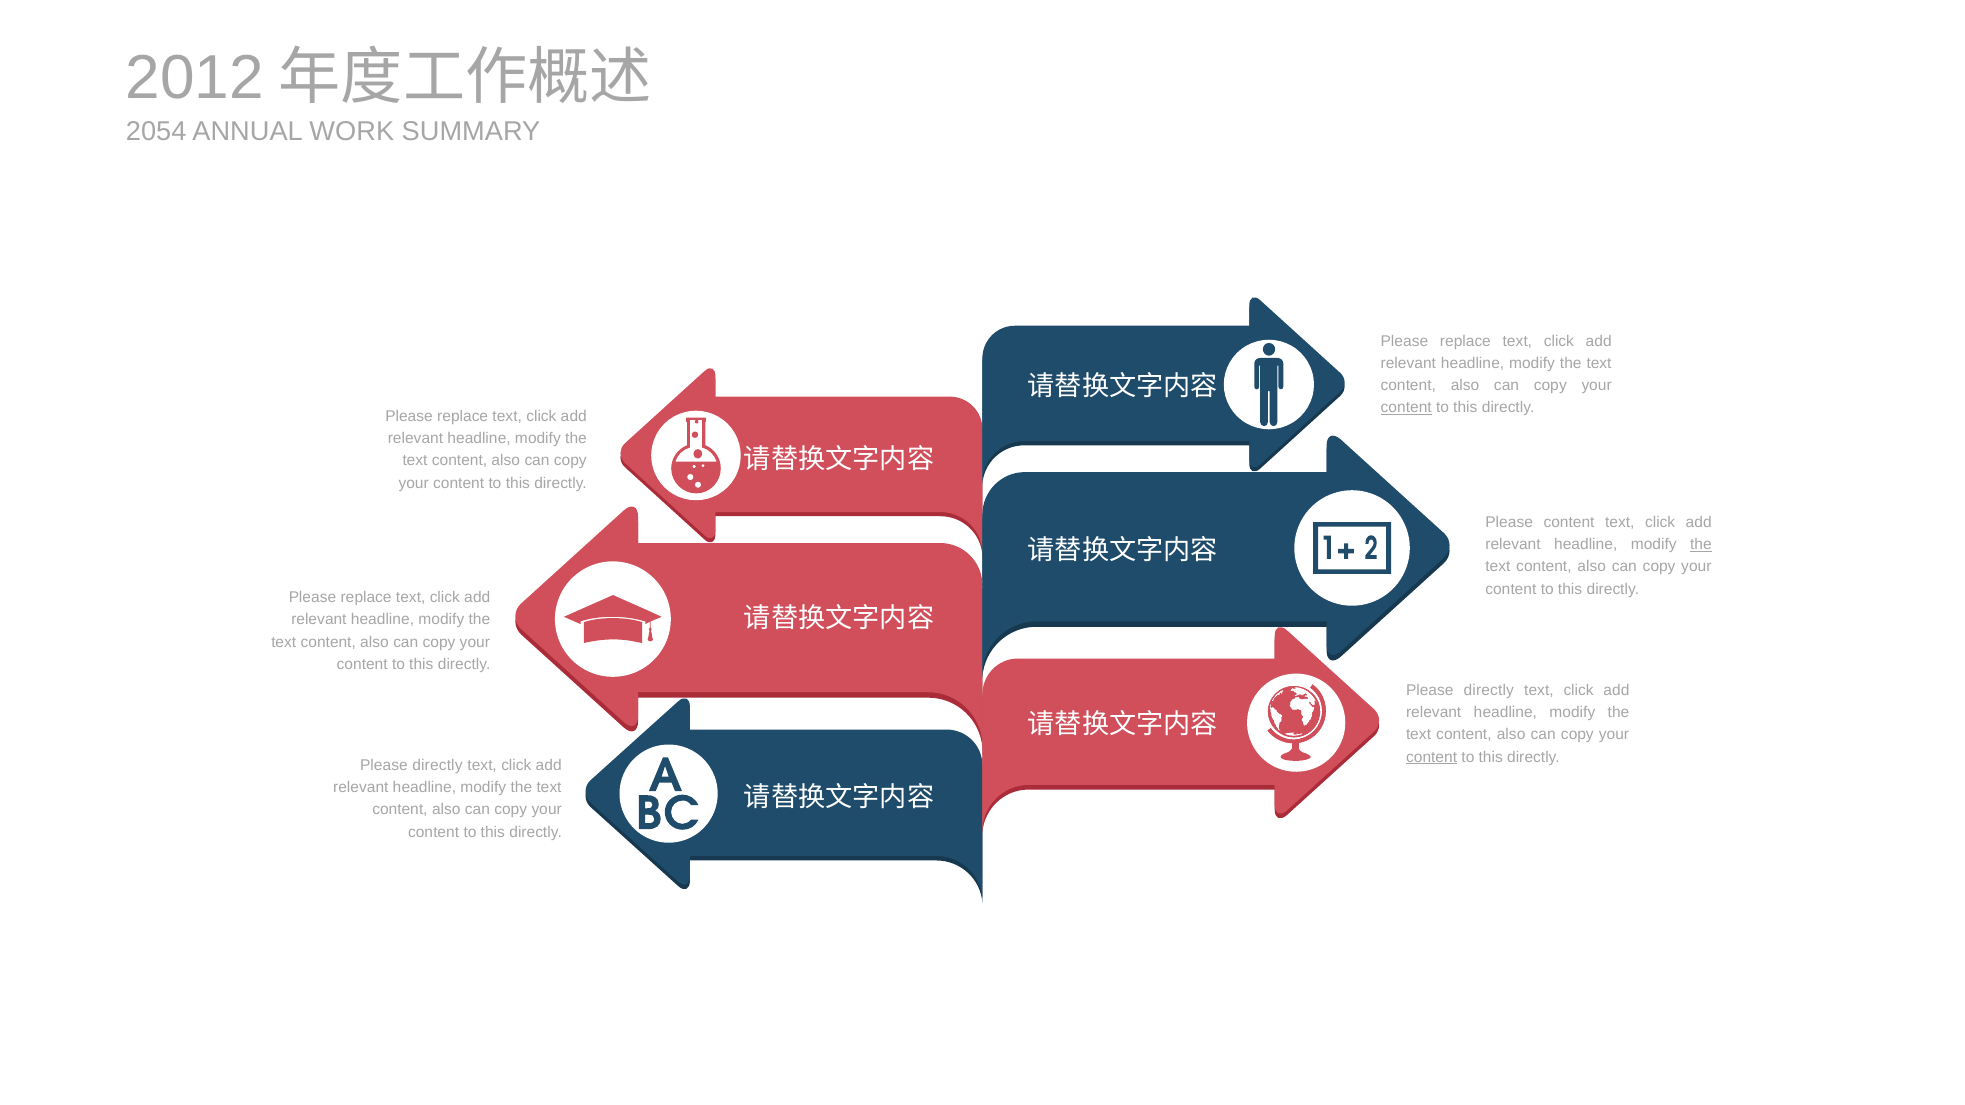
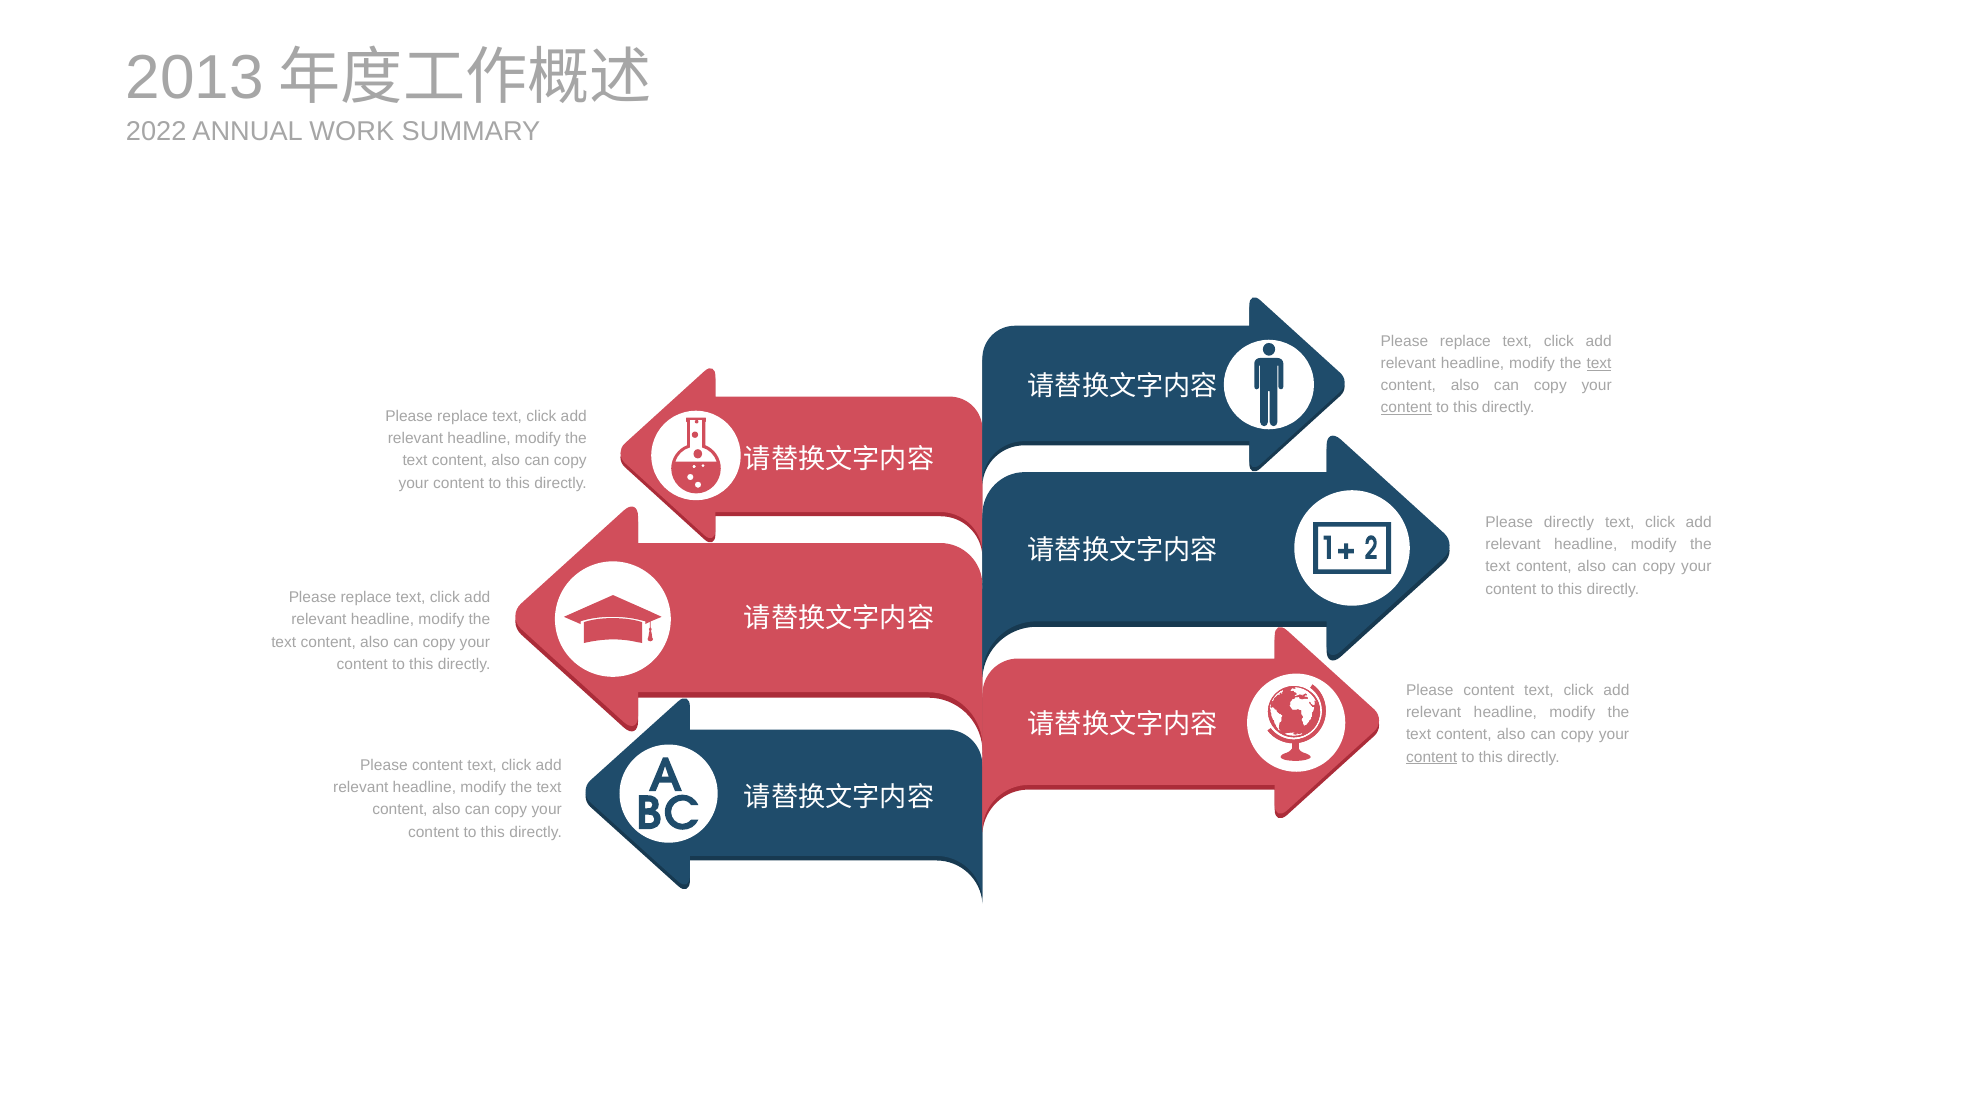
2012: 2012 -> 2013 (195, 78)
2054: 2054 -> 2022 (156, 132)
text underline: none -> present (1599, 363)
Please content: content -> directly (1569, 522)
the underline: present -> none (1701, 545)
directly: directly -> content (1489, 690)
directly: directly -> content (438, 765)
